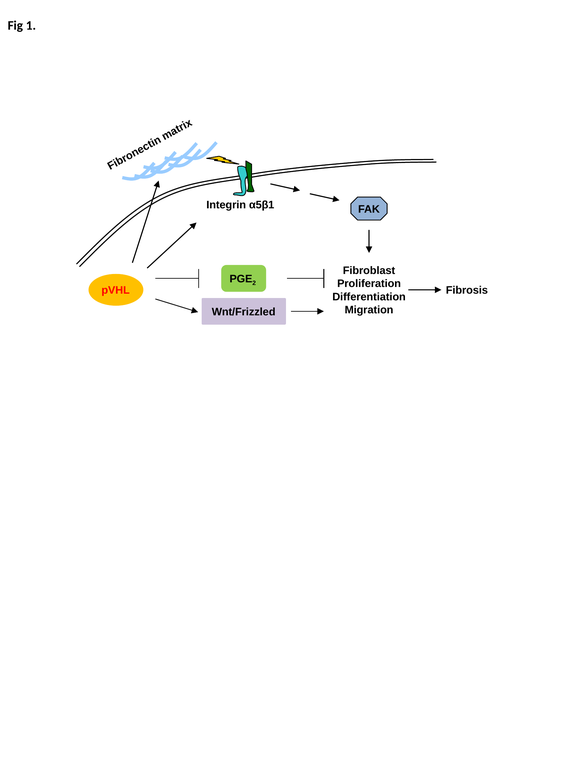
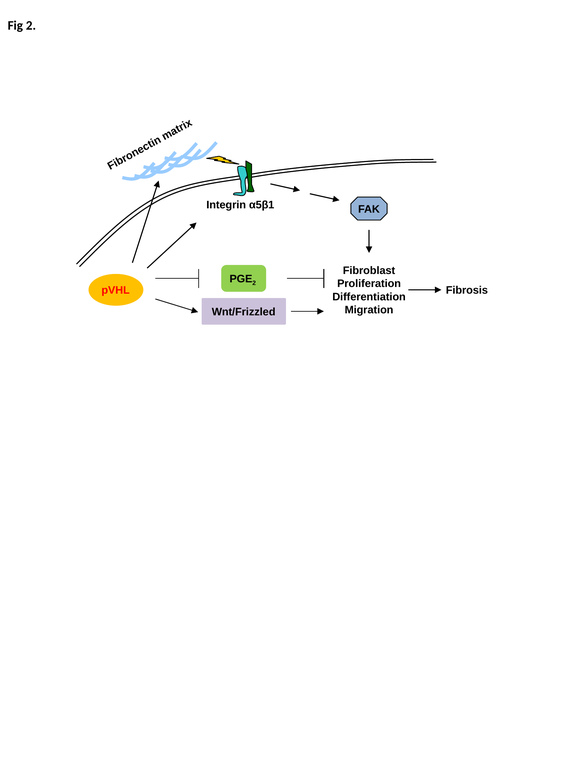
Fig 1: 1 -> 2 (31, 26)
